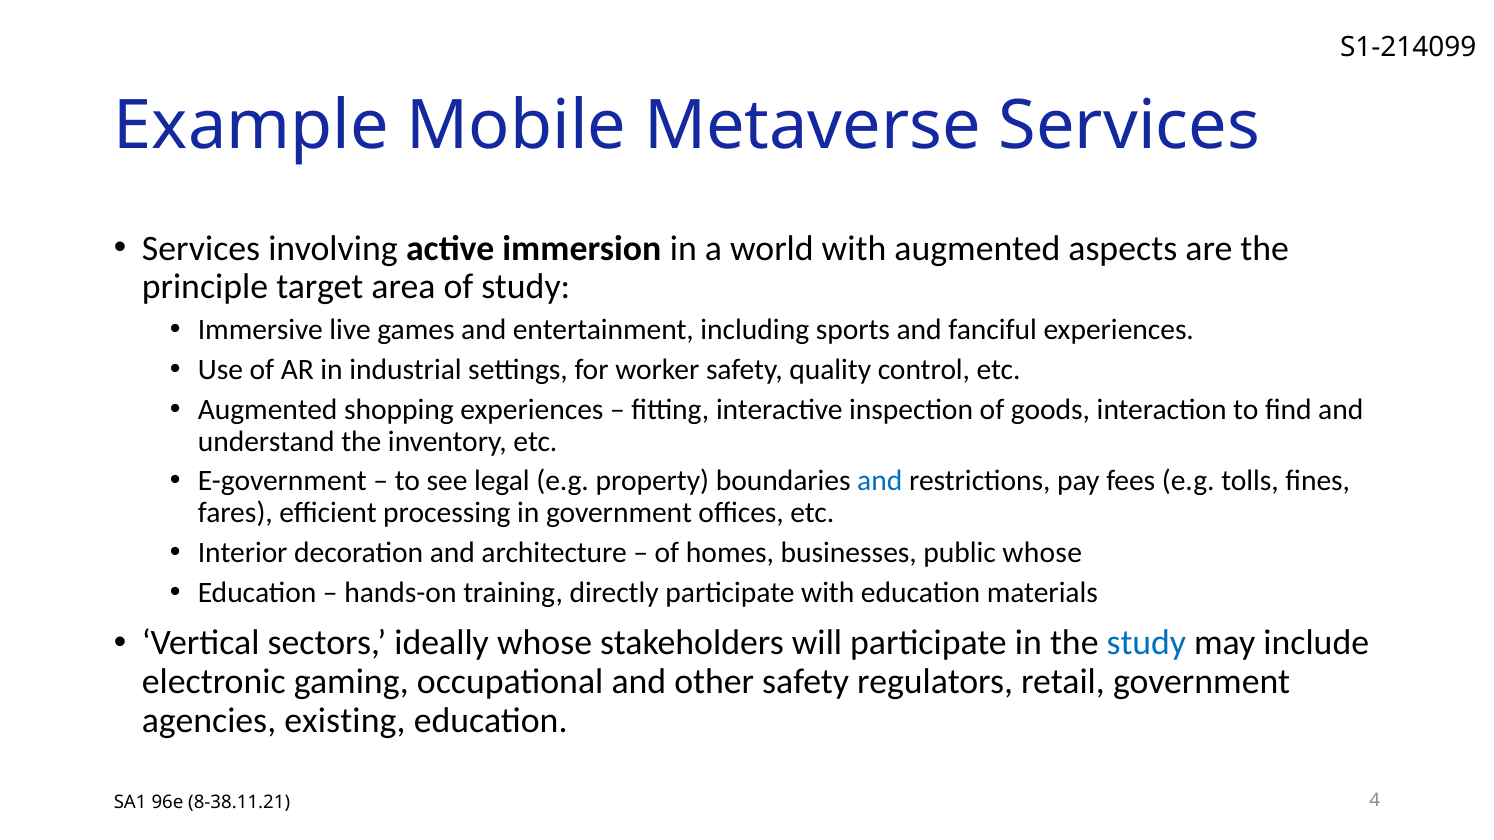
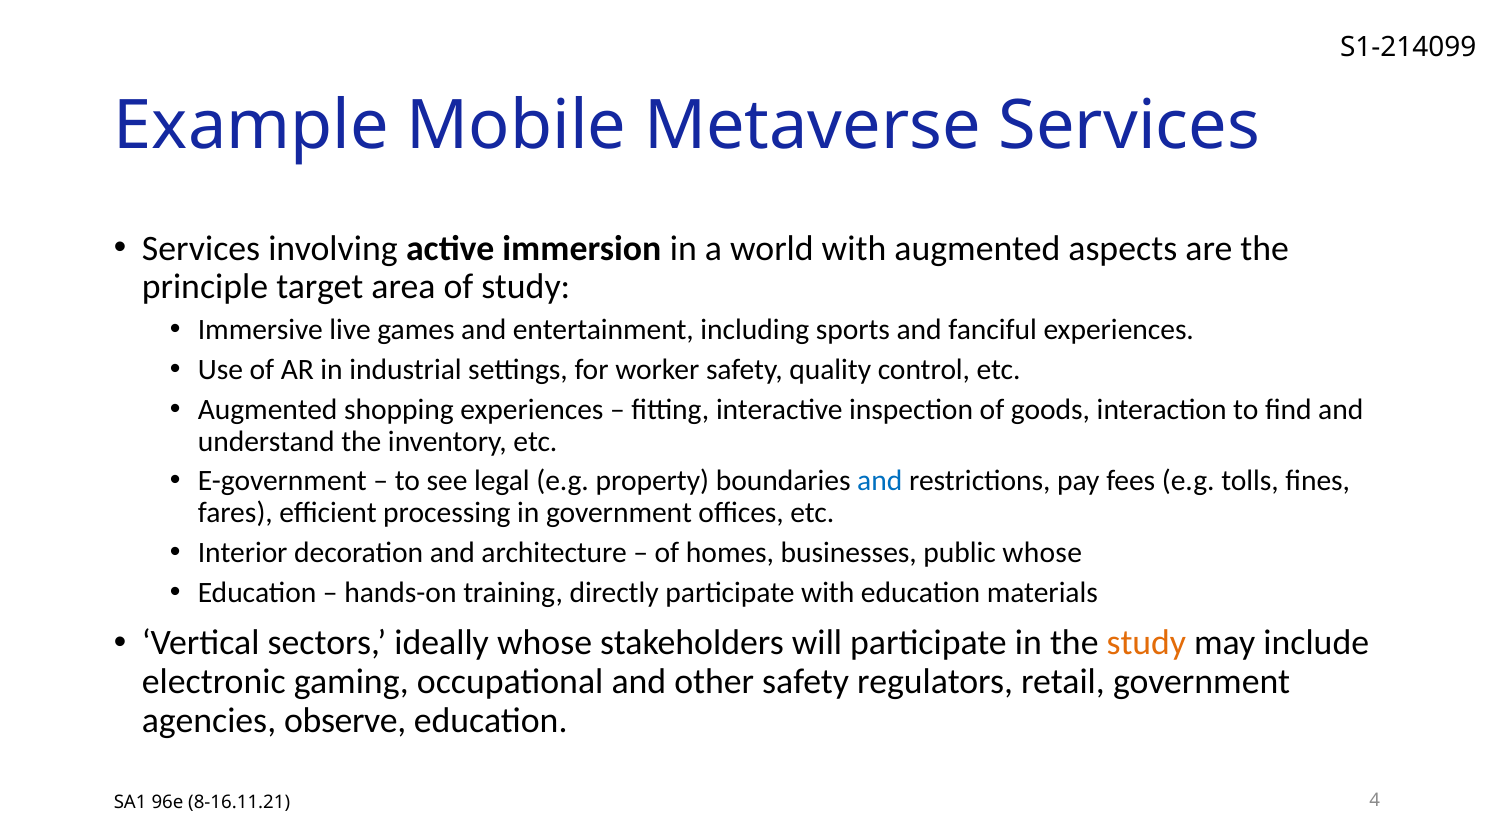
study colour: blue -> orange (1146, 643)
existing: existing -> observe (345, 721)
8-38.11.21: 8-38.11.21 -> 8-16.11.21 (239, 803)
